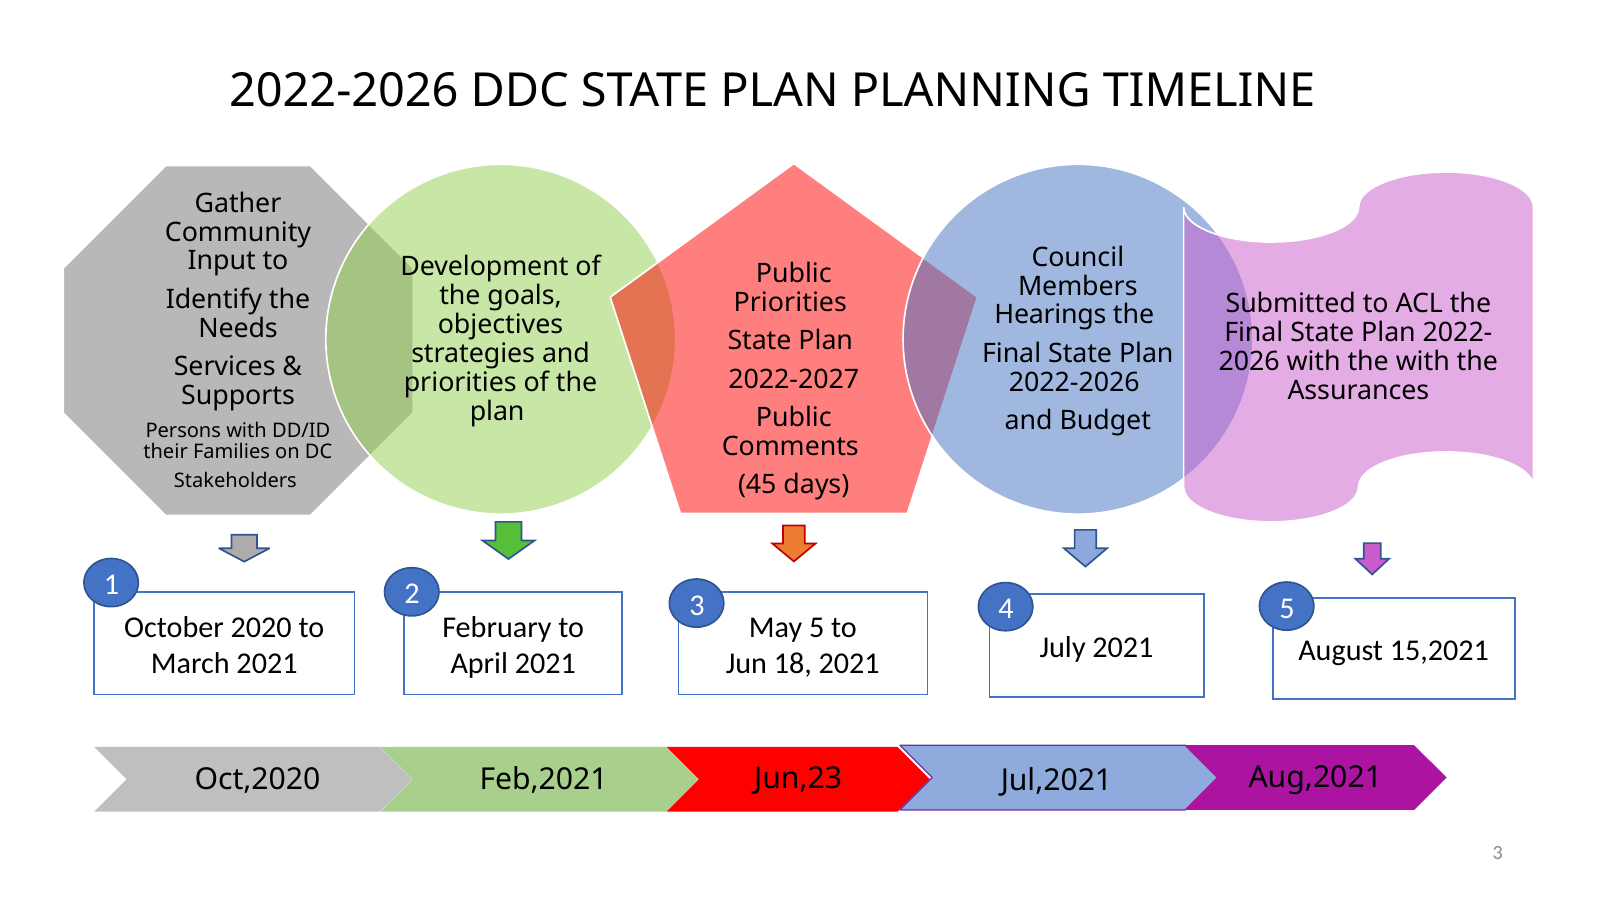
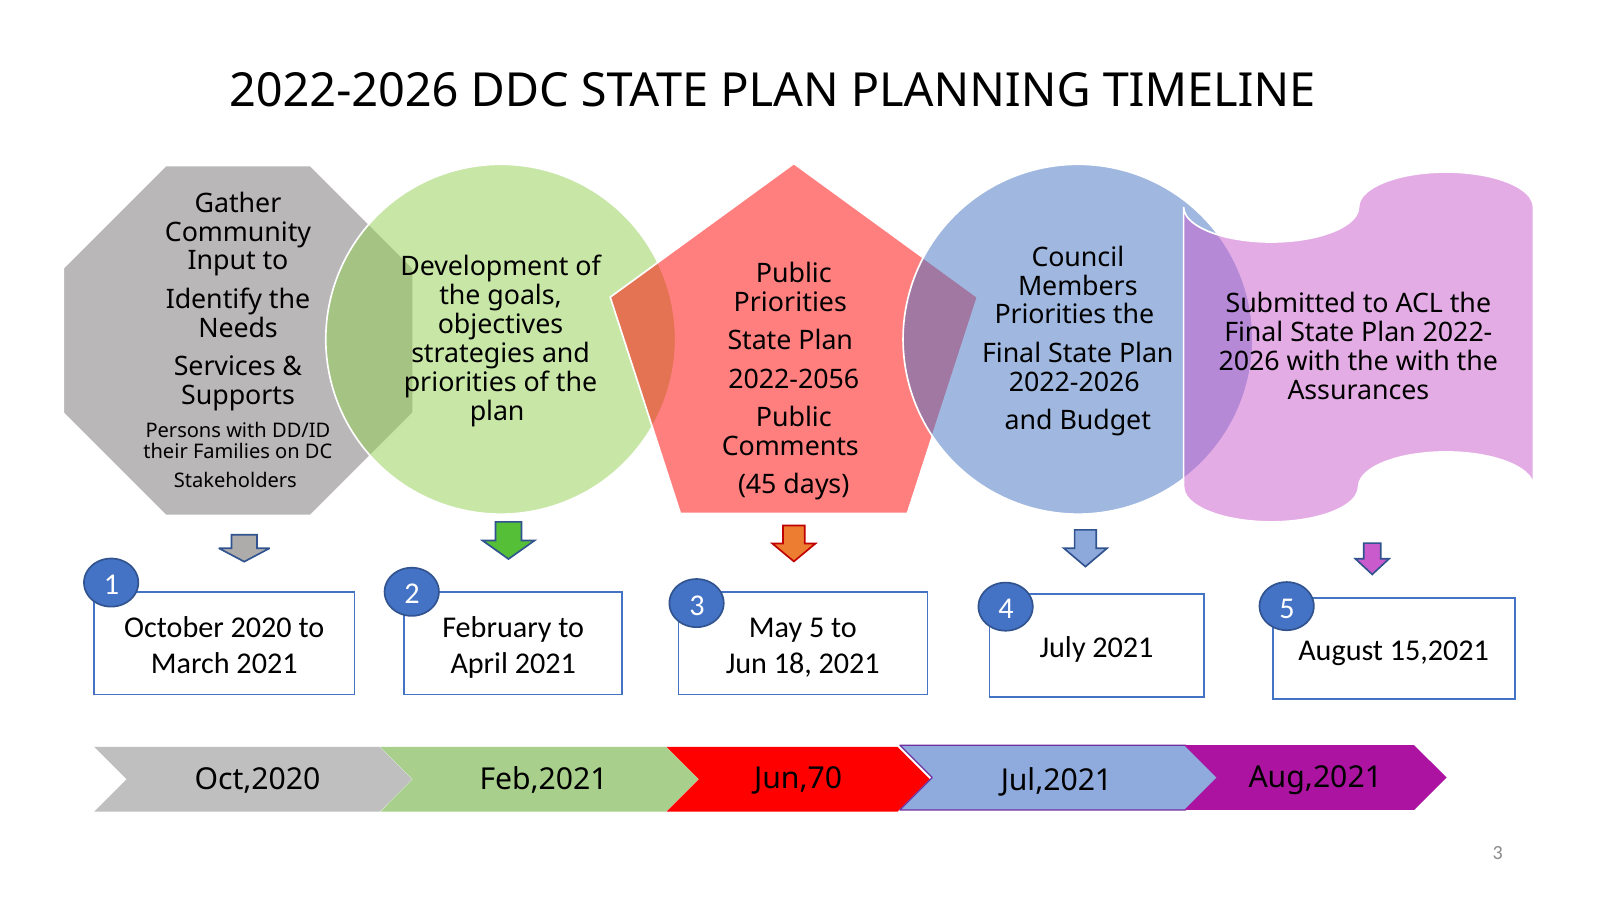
Hearings: Hearings -> Priorities (1050, 315)
2022-2027: 2022-2027 -> 2022-2056 (794, 379)
Jun,23: Jun,23 -> Jun,70 (798, 778)
